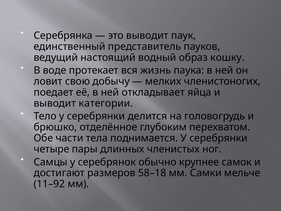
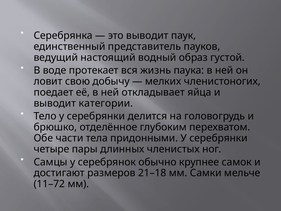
кошку: кошку -> густой (227, 57)
поднимается: поднимается -> придонными (144, 138)
58–18: 58–18 -> 21–18 (152, 173)
11–92: 11–92 -> 11–72 (49, 184)
